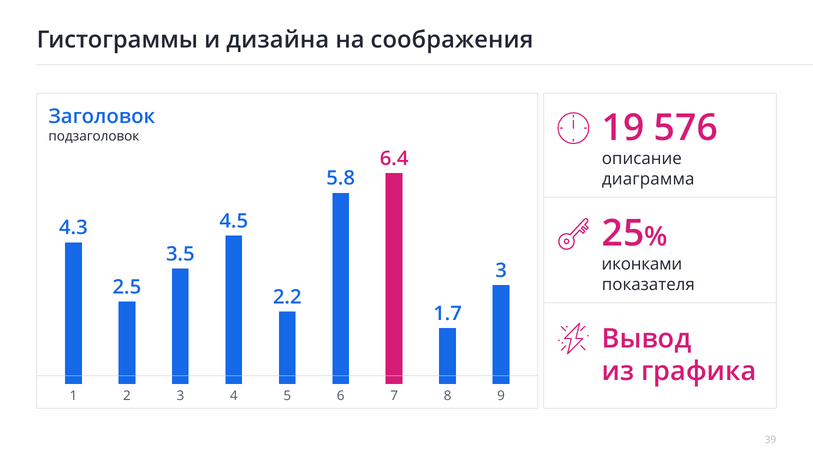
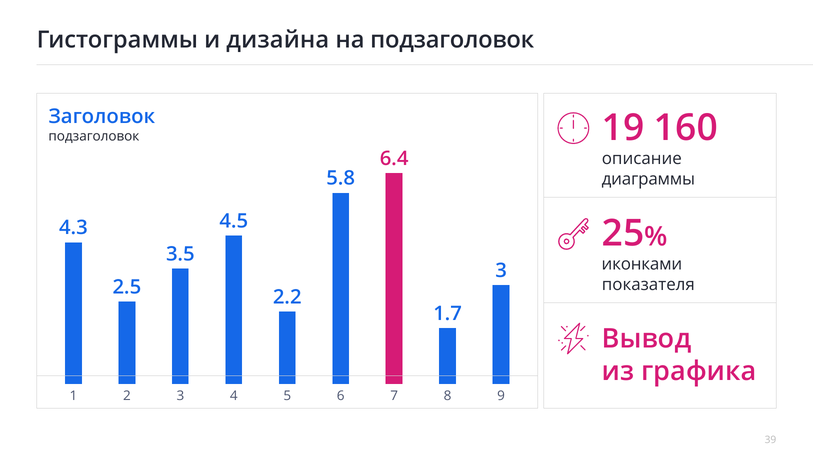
на соображения: соображения -> подзаголовок (452, 40)
576: 576 -> 160 (686, 128)
диаграмма: диаграмма -> диаграммы (648, 179)
